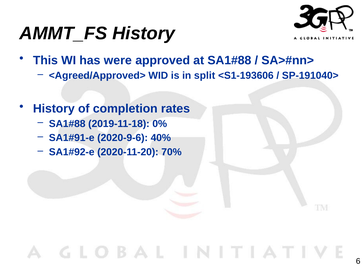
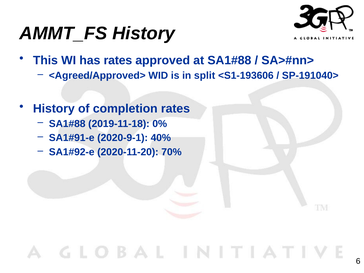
has were: were -> rates (118, 60)
2020-9-6: 2020-9-6 -> 2020-9-1 (123, 138)
